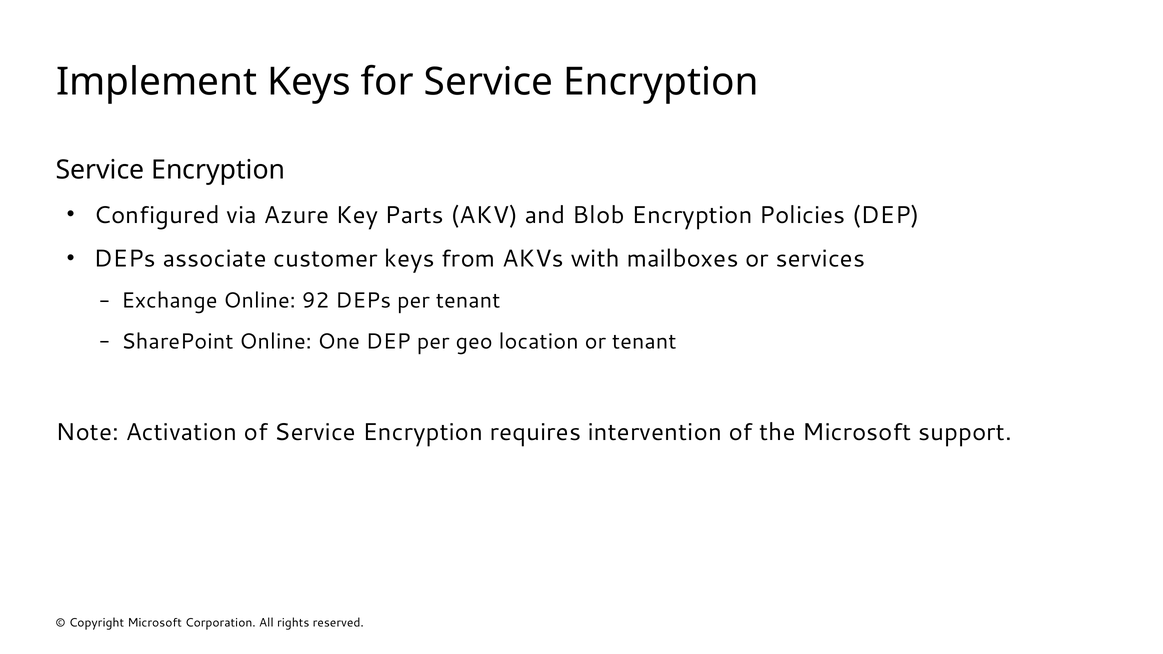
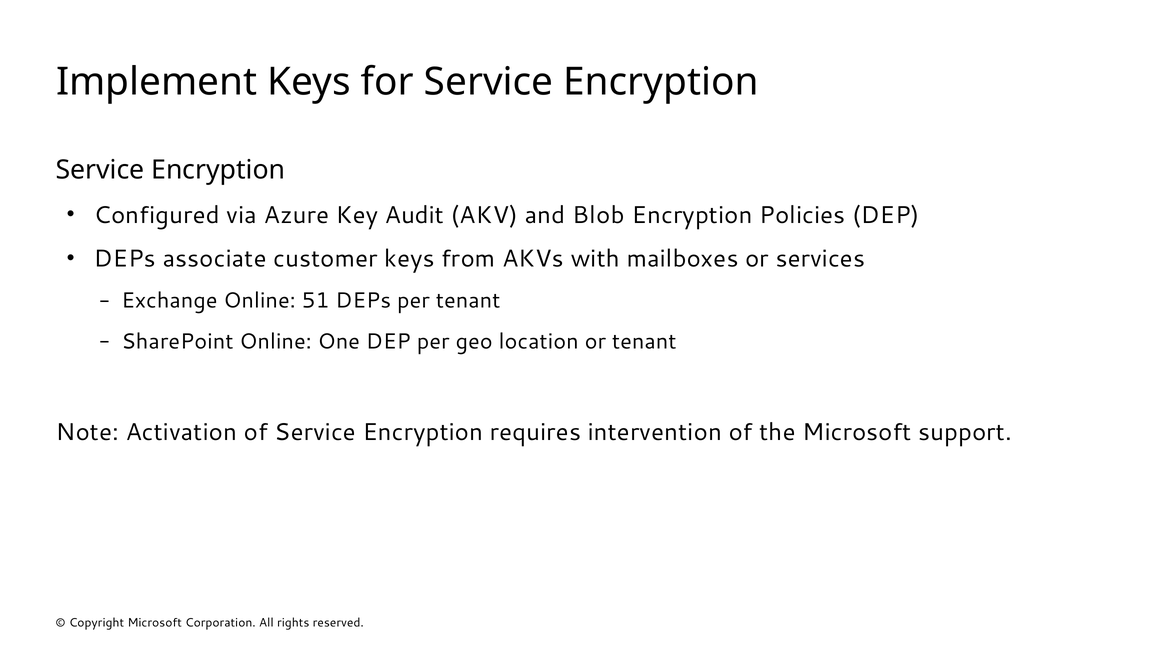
Parts: Parts -> Audit (414, 215)
92: 92 -> 51 (316, 301)
